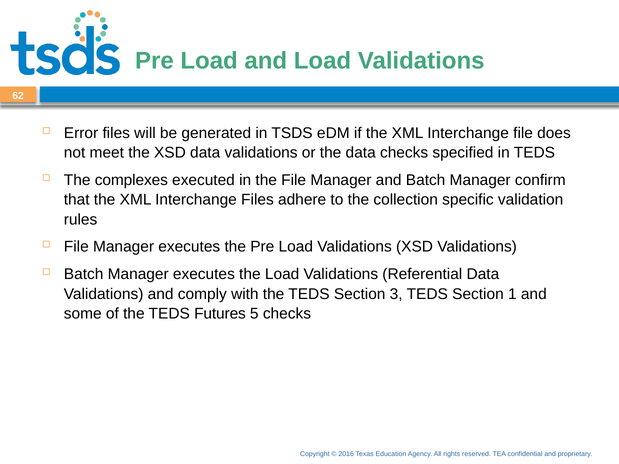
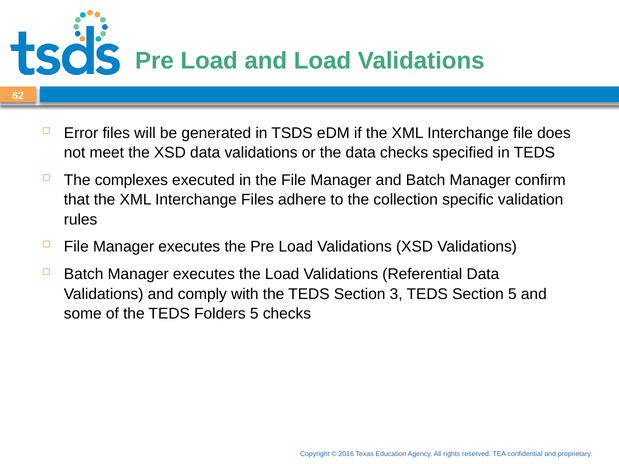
Section 1: 1 -> 5 (512, 294)
Futures: Futures -> Folders (220, 314)
